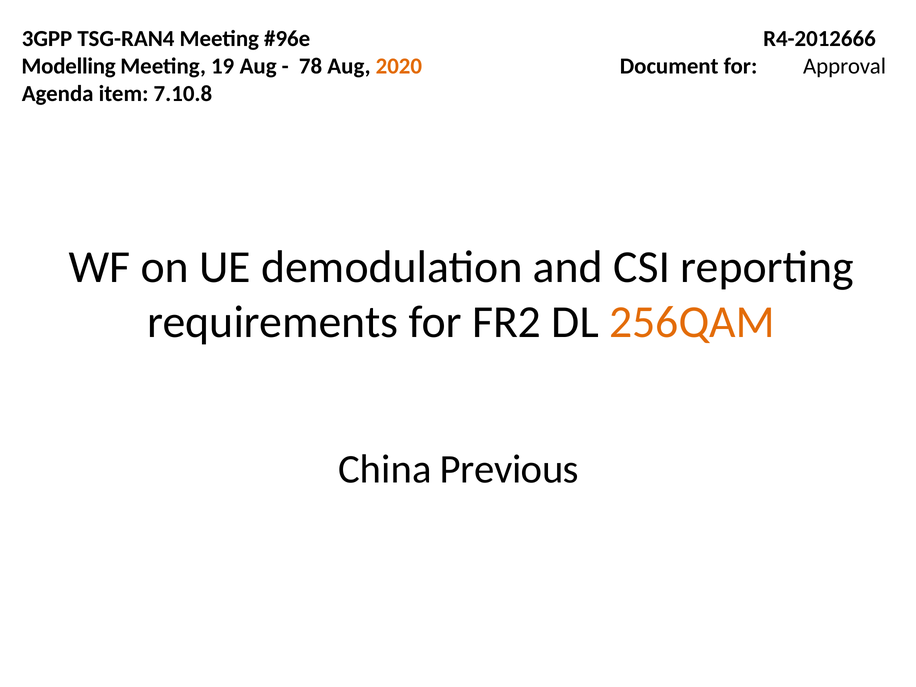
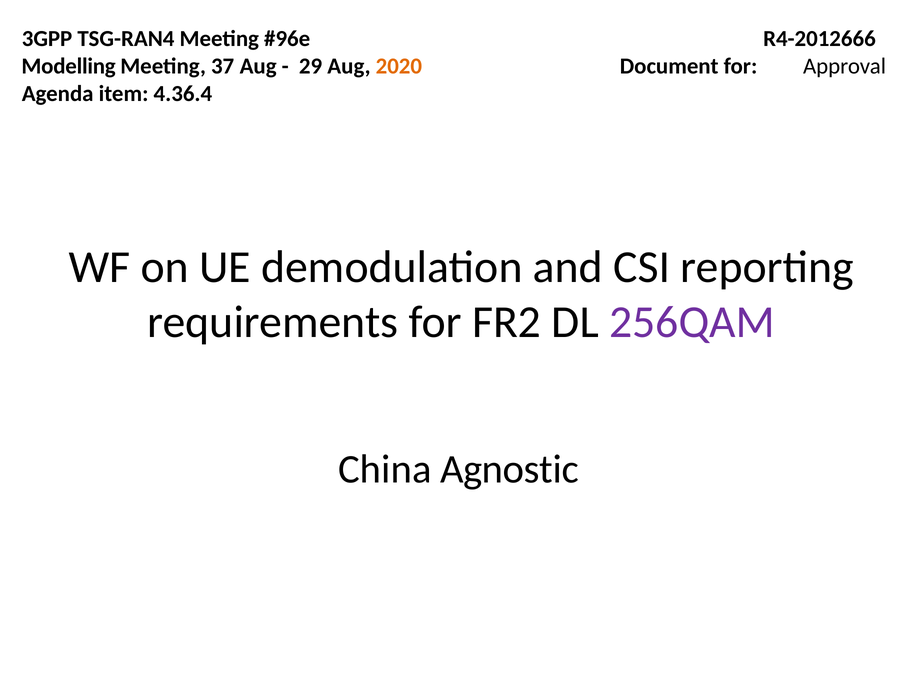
19: 19 -> 37 (223, 66)
78: 78 -> 29 (311, 66)
7.10.8: 7.10.8 -> 4.36.4 (183, 94)
256QAM colour: orange -> purple (692, 322)
Previous: Previous -> Agnostic (509, 469)
